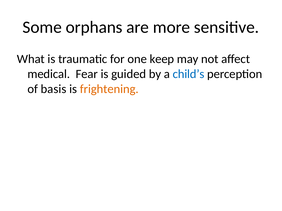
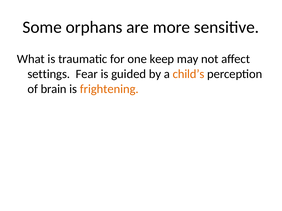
medical: medical -> settings (49, 74)
child’s colour: blue -> orange (189, 74)
basis: basis -> brain (54, 89)
